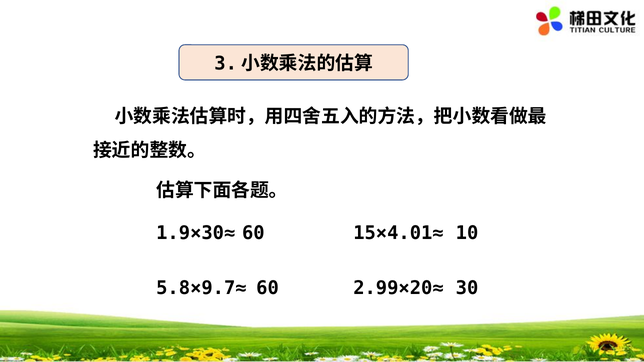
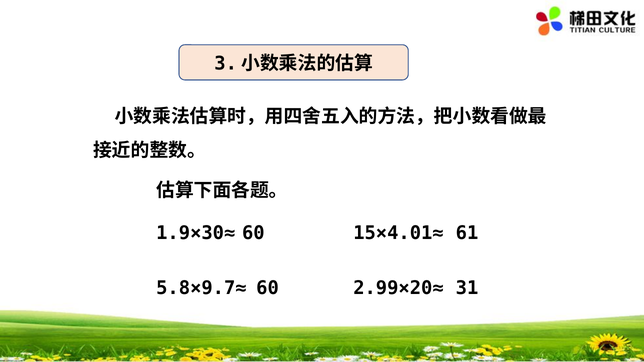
10: 10 -> 61 (467, 233)
30: 30 -> 31 (467, 288)
